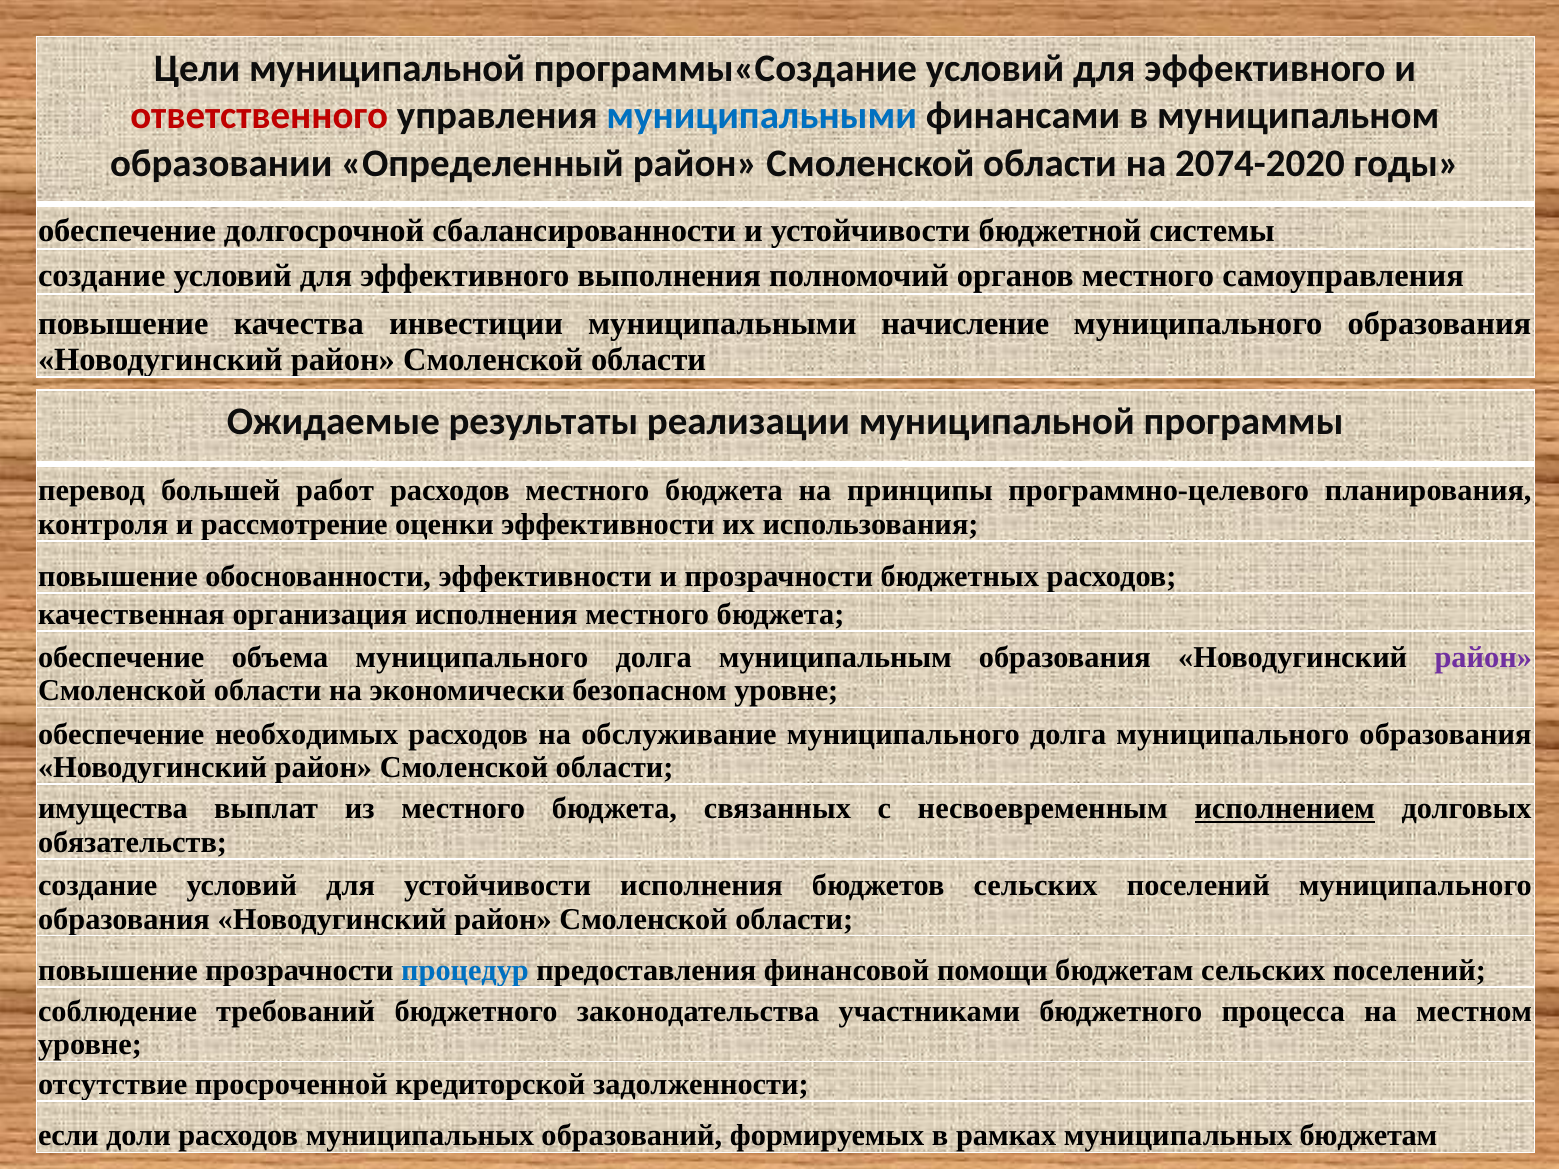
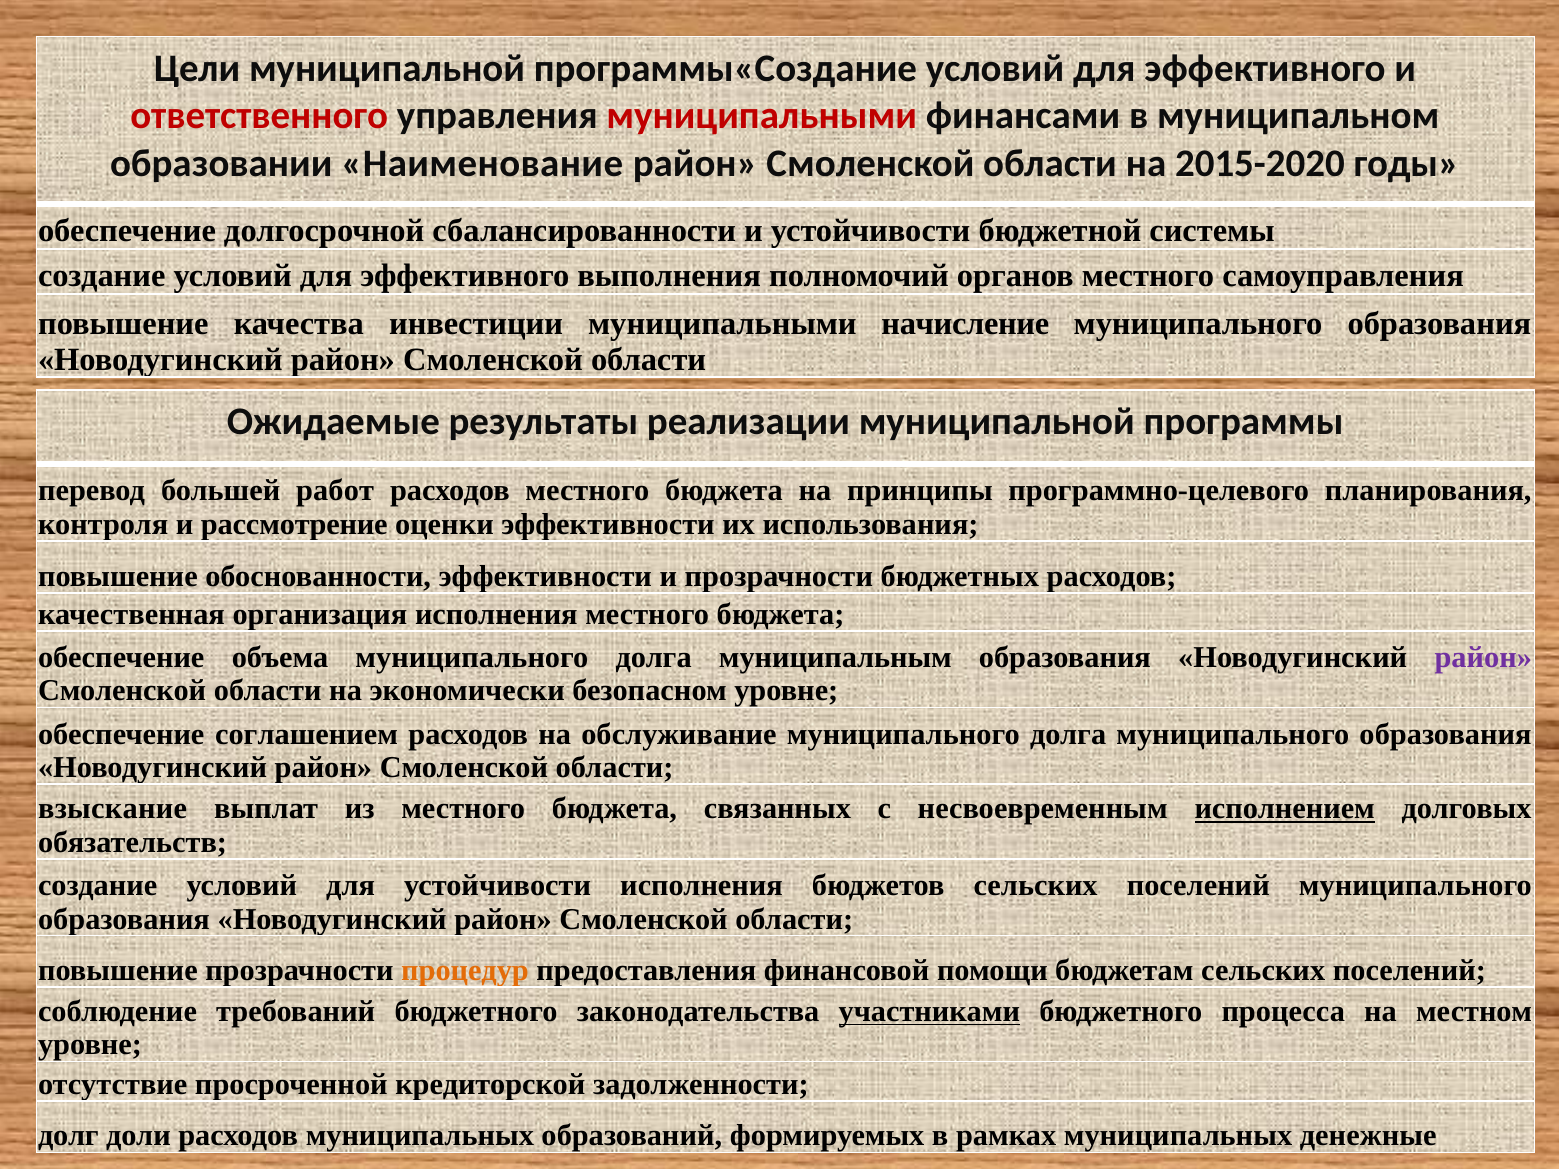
муниципальными colour: blue -> red (762, 116)
Определенный: Определенный -> Наименование (482, 164)
2074-2020: 2074-2020 -> 2015-2020 (1260, 164)
необходимых: необходимых -> соглашением (307, 735)
имущества: имущества -> взыскание (113, 809)
процедур colour: blue -> orange (465, 971)
участниками underline: none -> present (929, 1012)
если: если -> долг (68, 1136)
муниципальных бюджетам: бюджетам -> денежные (1368, 1136)
